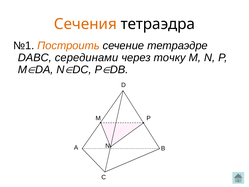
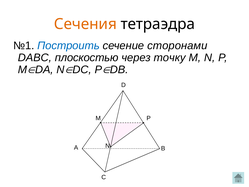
Построить colour: orange -> blue (69, 46)
тетраэдре: тетраэдре -> сторонами (177, 46)
серединами: серединами -> плоскостью (87, 58)
